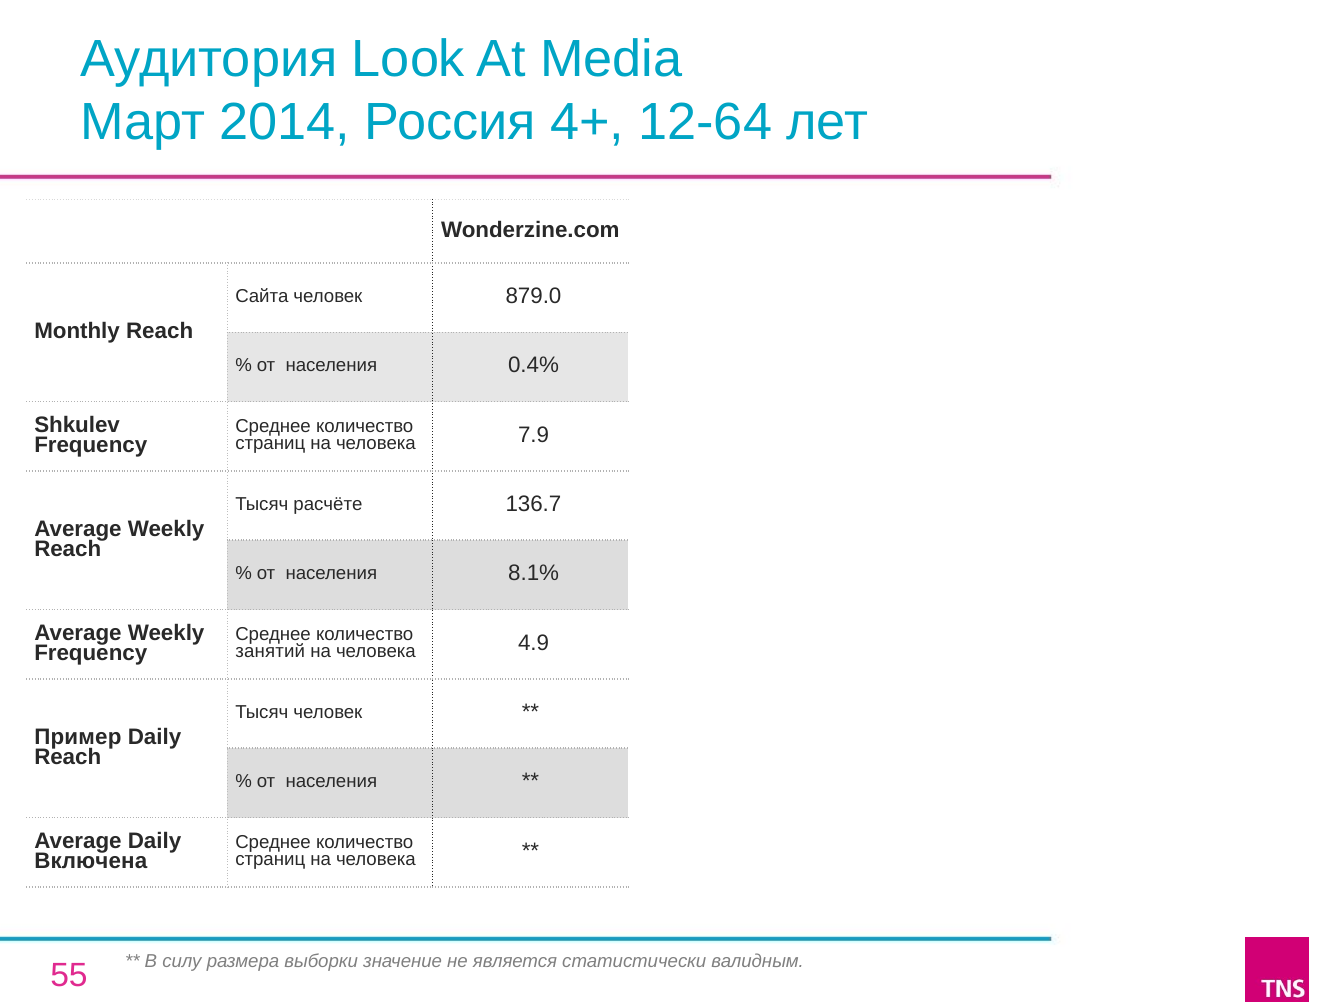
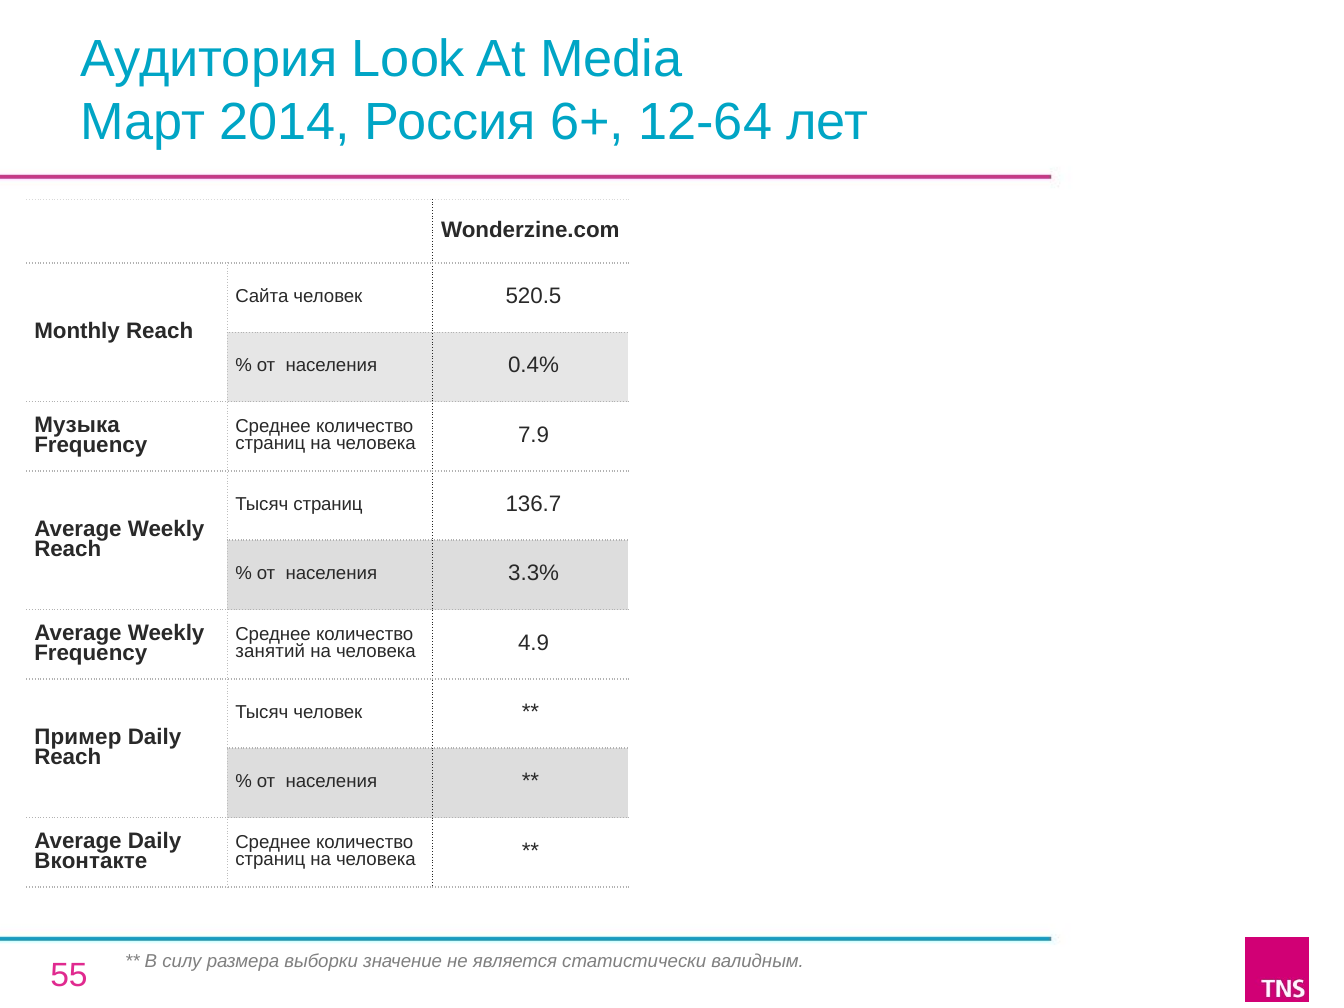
4+: 4+ -> 6+ (587, 122)
879.0: 879.0 -> 520.5 (534, 296)
Shkulev: Shkulev -> Музыка (77, 425)
Тысяч расчёте: расчёте -> страниц (328, 504)
8.1%: 8.1% -> 3.3% (534, 573)
Включена: Включена -> Вконтакте (91, 861)
